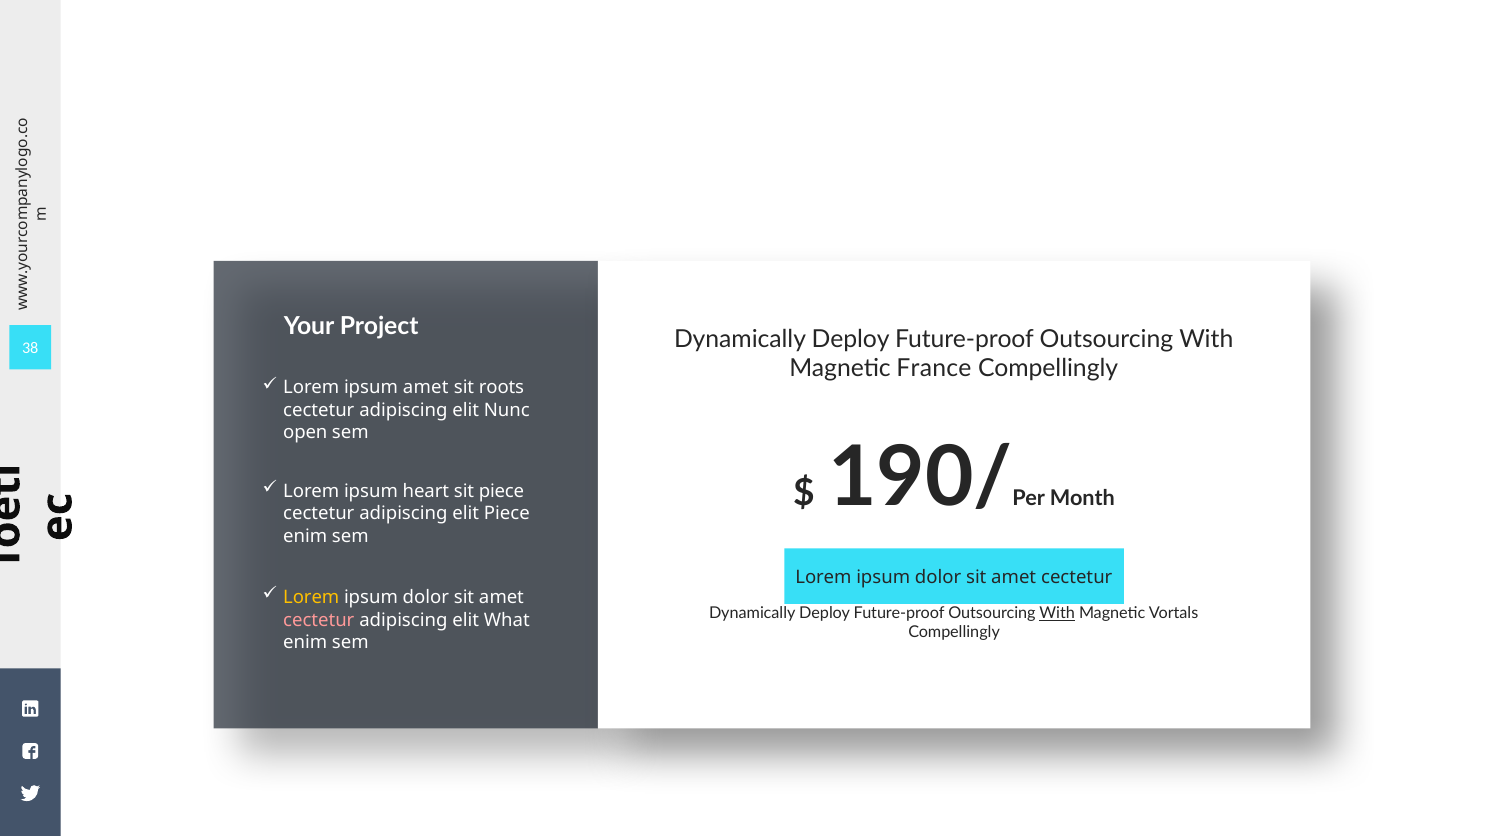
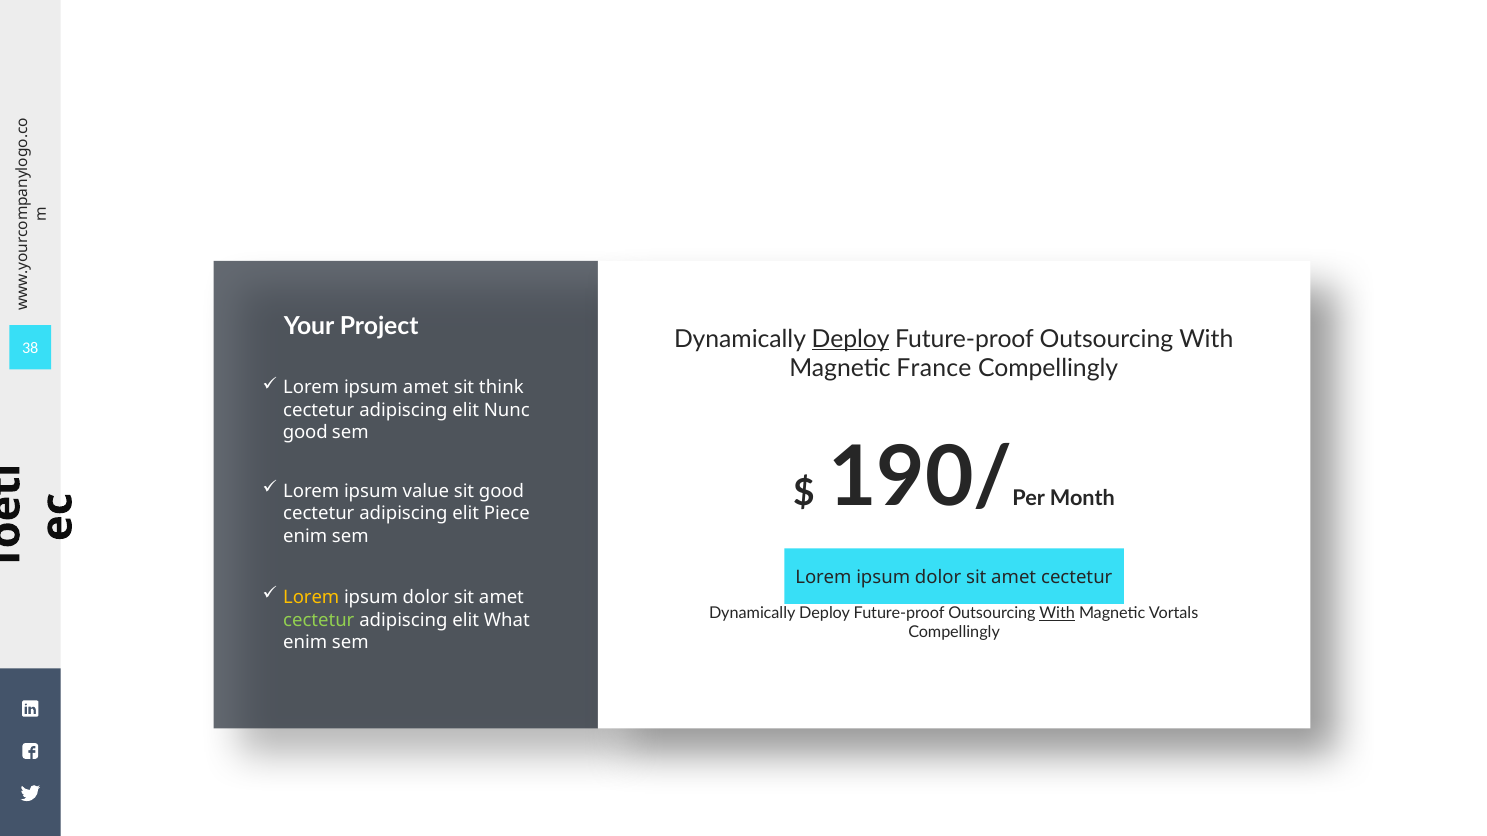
Deploy underline: none -> present (851, 339)
roots: roots -> think (501, 388)
open: open -> good (305, 433)
heart: heart -> value (426, 492)
sit piece: piece -> good (501, 492)
cectetur colour: pink -> light green (319, 620)
